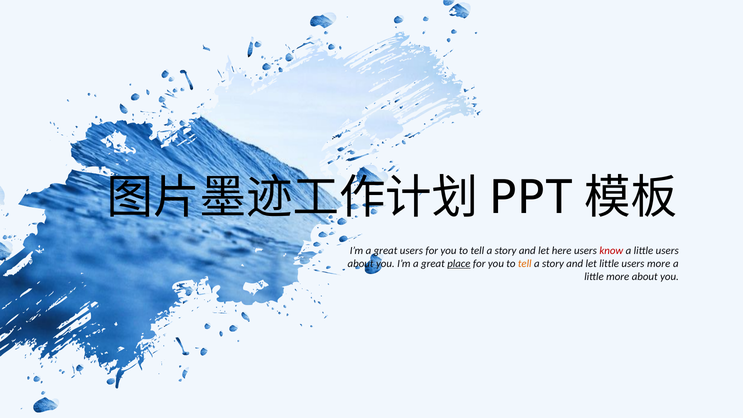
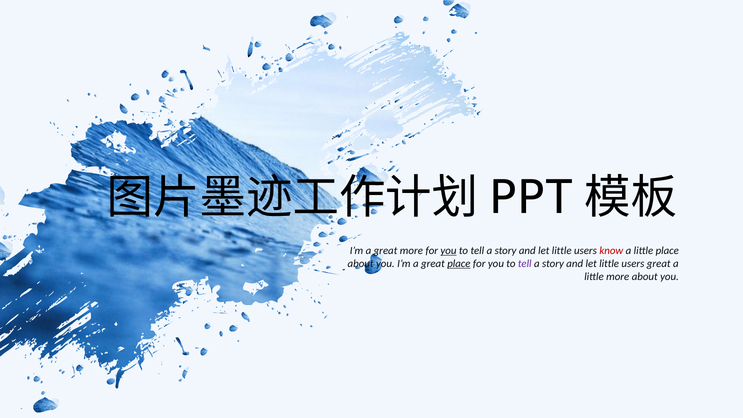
great users: users -> more (411, 250)
you underline: none -> present (448, 250)
here: here -> little (562, 250)
a little users: users -> place (667, 250)
tell colour: orange -> purple (525, 263)
users more: more -> great (659, 263)
